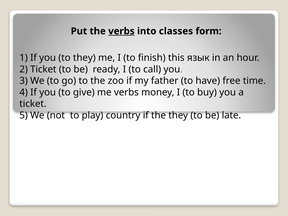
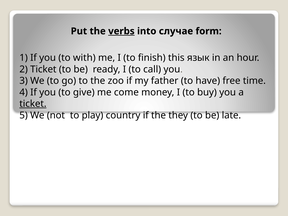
classes: classes -> случае (176, 31)
to they: they -> with (84, 58)
me verbs: verbs -> come (126, 92)
ticket underline: none -> present (33, 104)
